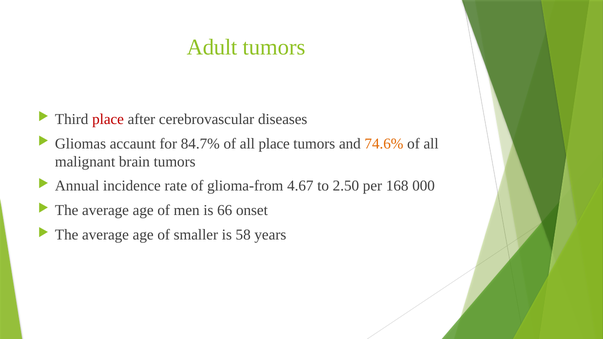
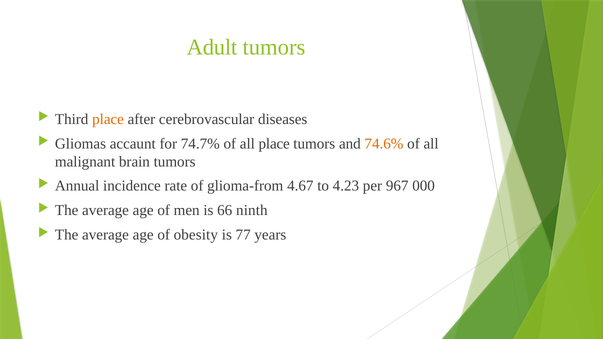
place colour: red -> orange (108, 119)
84.7%: 84.7% -> 74.7% (200, 144)
2.50: 2.50 -> 4.23 (346, 186)
168: 168 -> 967 (397, 186)
onset: onset -> ninth (252, 210)
smaller: smaller -> obesity (196, 235)
58: 58 -> 77 (243, 235)
